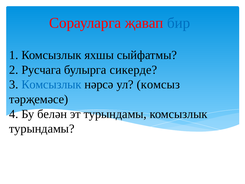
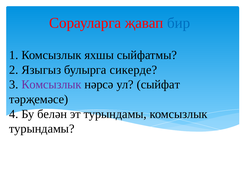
Русчага: Русчага -> Языгыз (41, 70)
Комсызлык colour: blue -> purple (51, 84)
комсыз: комсыз -> сыйфат (158, 84)
